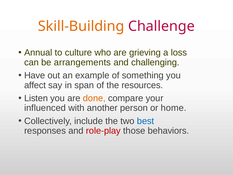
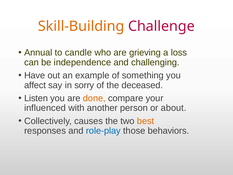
culture: culture -> candle (78, 53)
arrangements: arrangements -> independence (82, 62)
span: span -> sorry (84, 85)
resources: resources -> deceased (142, 85)
home: home -> about (174, 108)
include: include -> causes (89, 121)
best colour: blue -> orange (146, 121)
role-play colour: red -> blue (103, 131)
